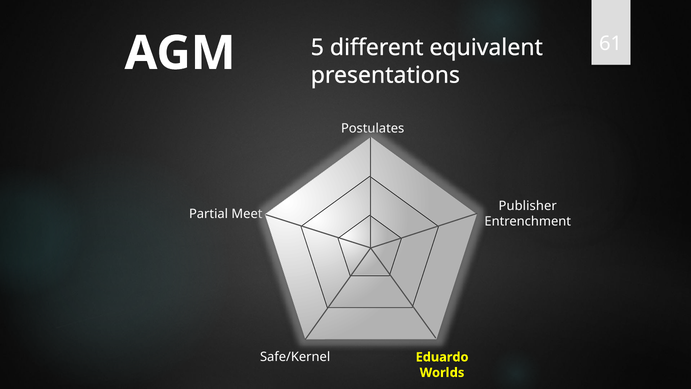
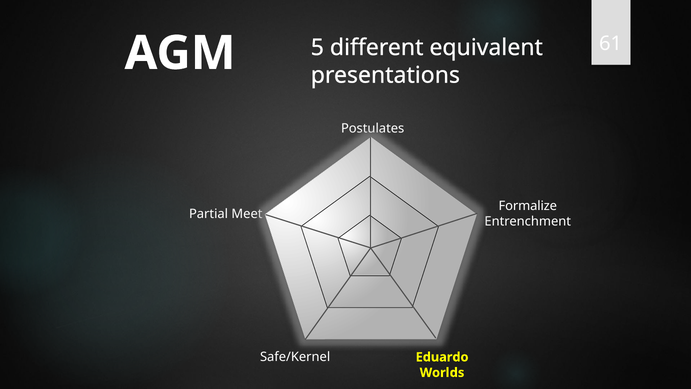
Publisher: Publisher -> Formalize (528, 206)
